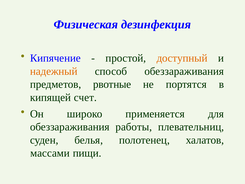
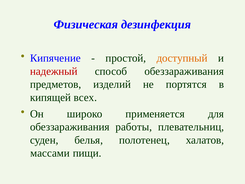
надежный colour: orange -> red (54, 71)
рвотные: рвотные -> изделий (112, 84)
счет: счет -> всех (85, 97)
